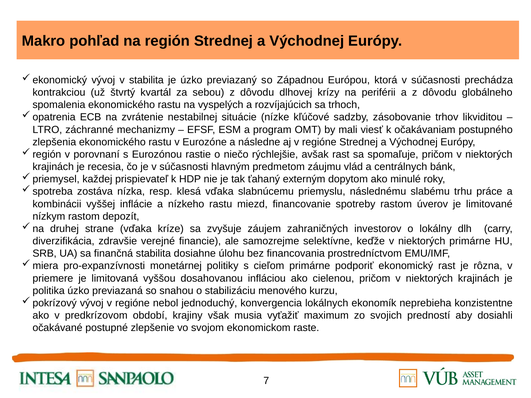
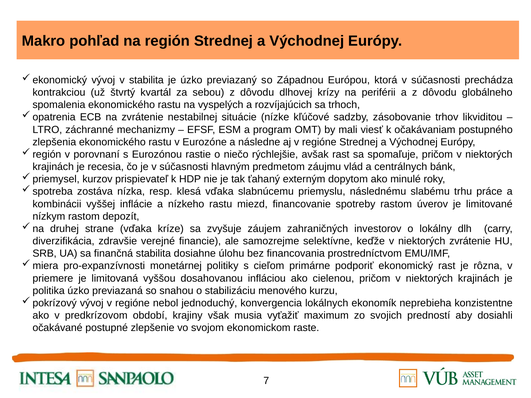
každej: každej -> kurzov (97, 179)
niektorých primárne: primárne -> zvrátenie (470, 241)
